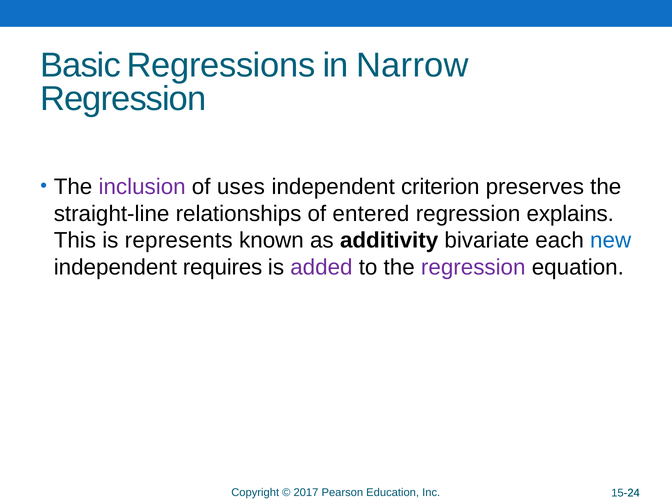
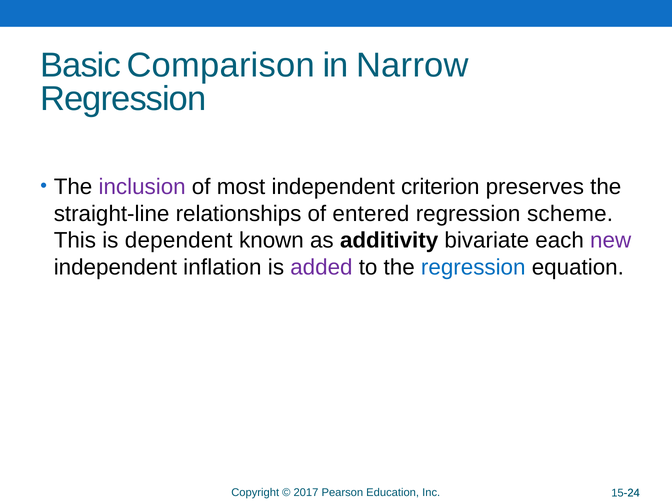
Regressions: Regressions -> Comparison (221, 65)
uses: uses -> most (241, 187)
explains: explains -> scheme (570, 214)
represents: represents -> dependent (179, 241)
new colour: blue -> purple (611, 241)
requires: requires -> inflation (222, 267)
regression colour: purple -> blue (473, 267)
